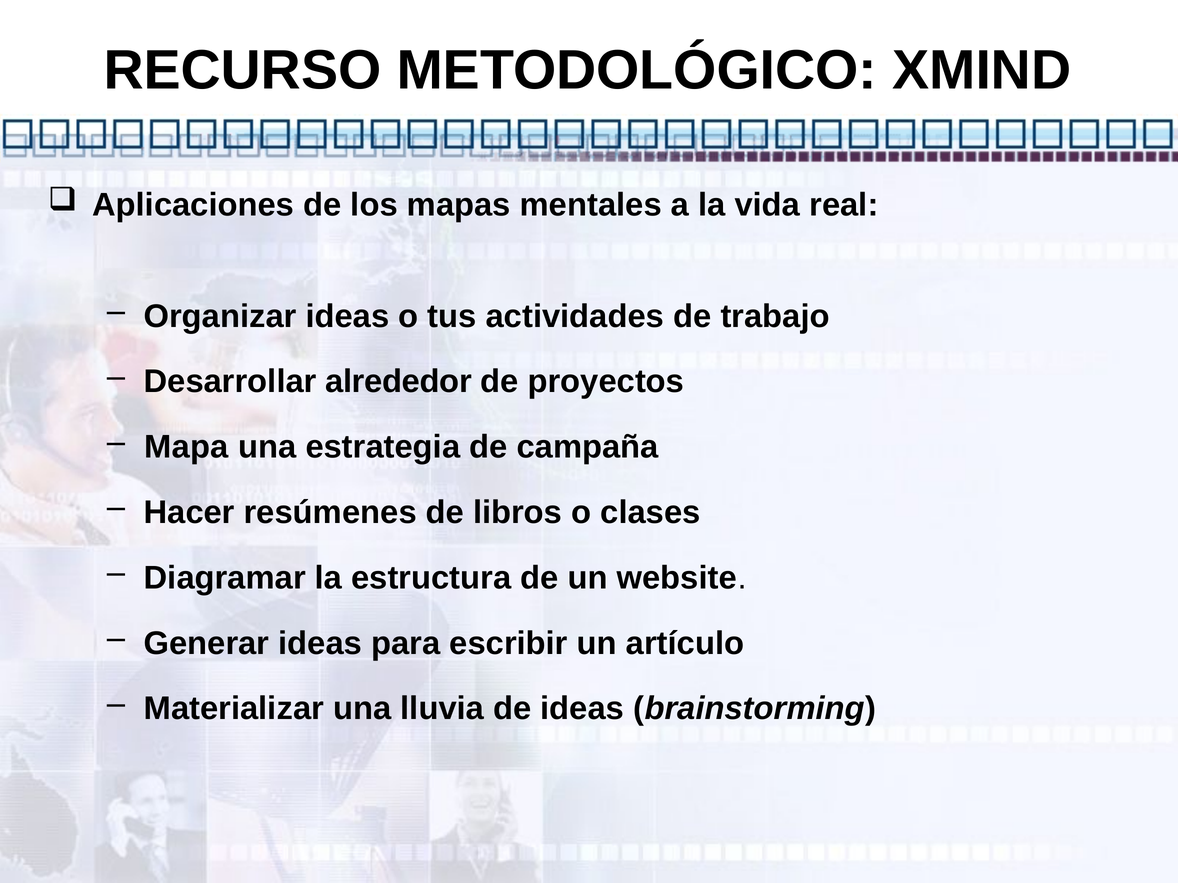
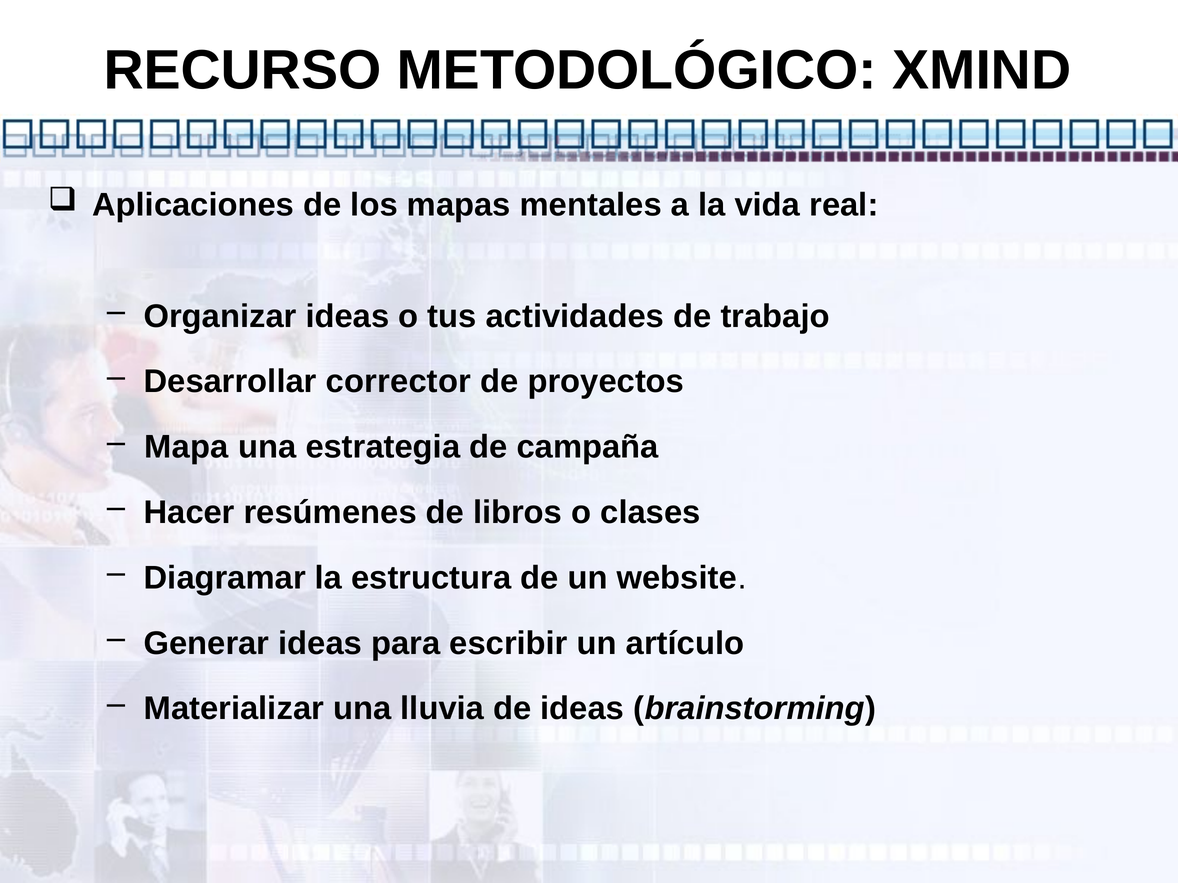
alrededor: alrededor -> corrector (398, 382)
